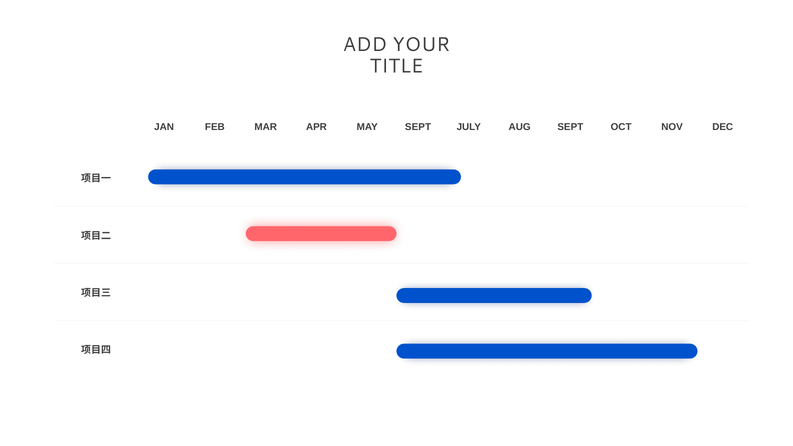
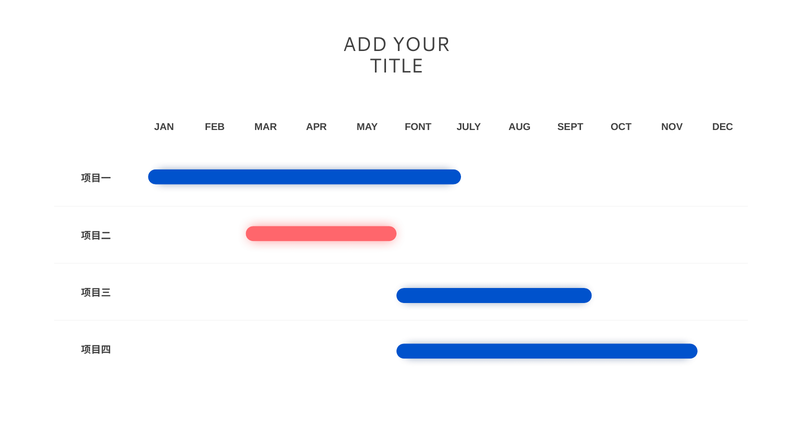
MAY SEPT: SEPT -> FONT (418, 127)
